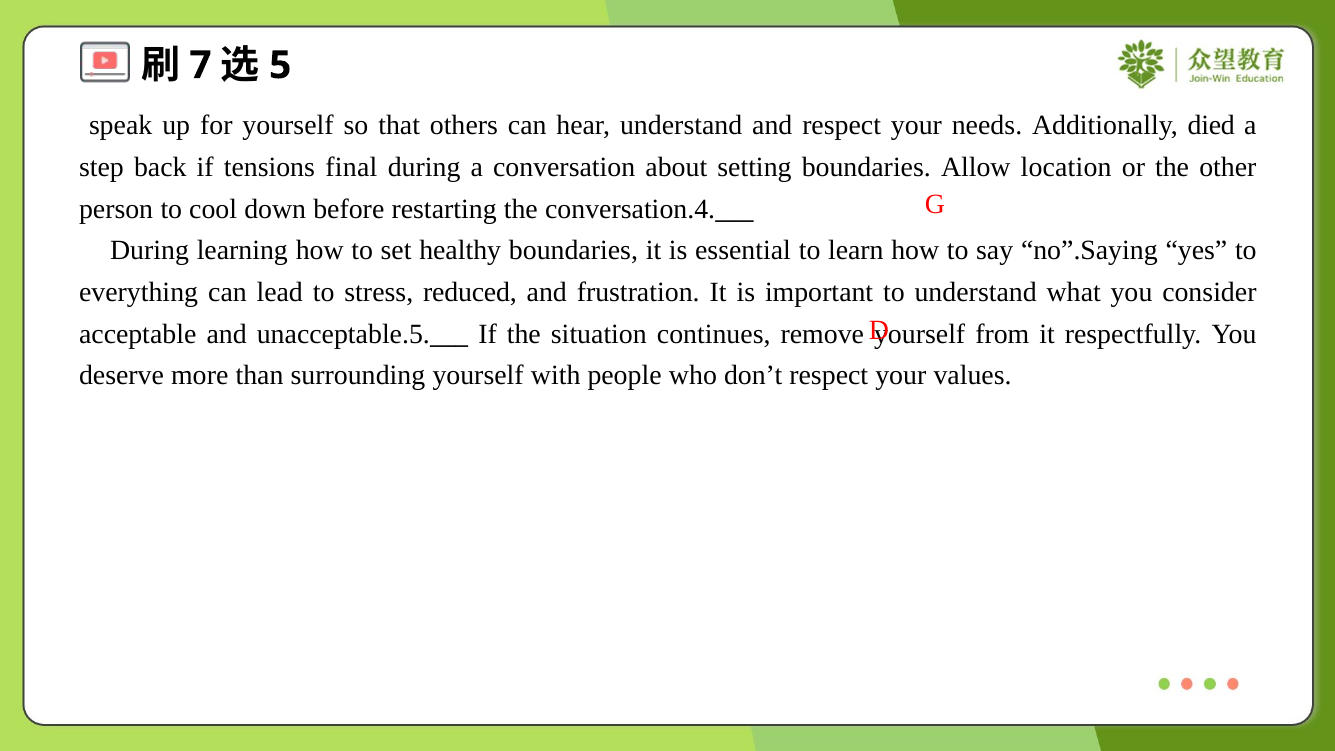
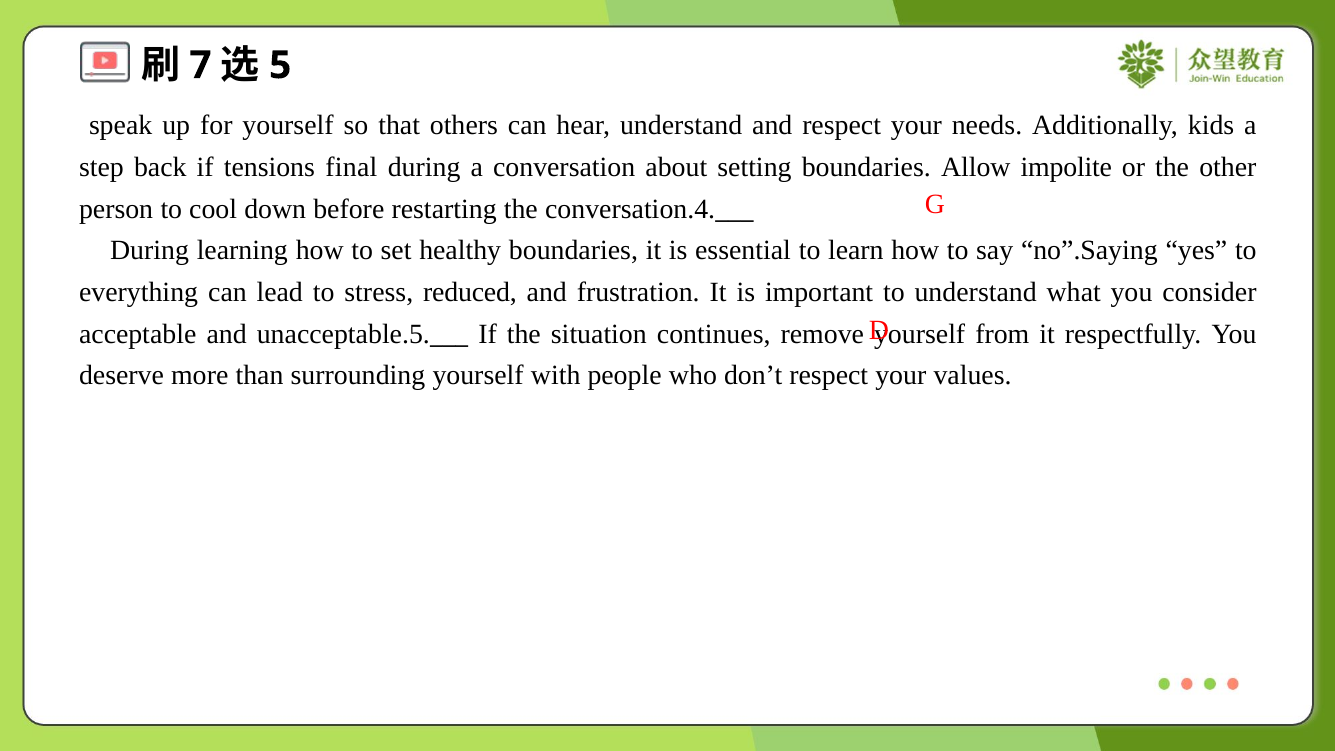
died: died -> kids (1211, 126)
location: location -> impolite (1066, 167)
